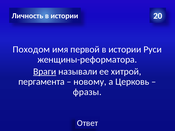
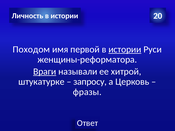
истории underline: none -> present (125, 49)
пергамента: пергамента -> штукатурке (41, 82)
новому: новому -> запросу (90, 82)
